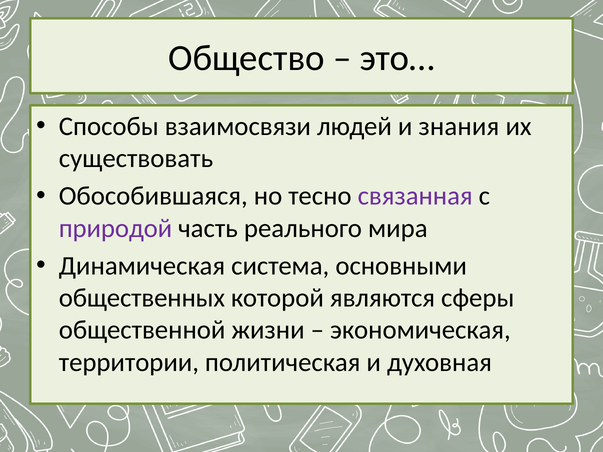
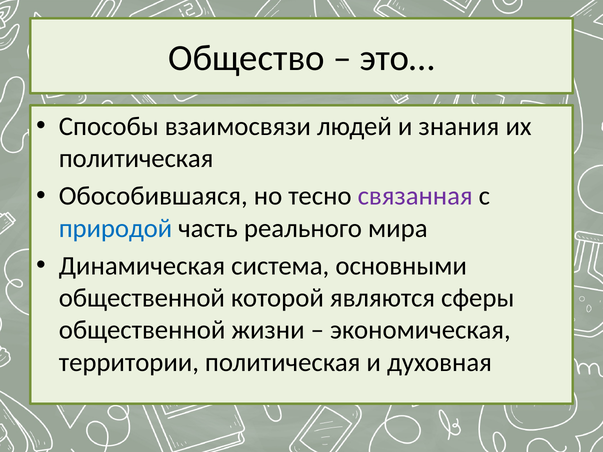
существовать: существовать -> политическая (136, 159)
природой colour: purple -> blue (116, 228)
общественных: общественных -> общественной (142, 298)
